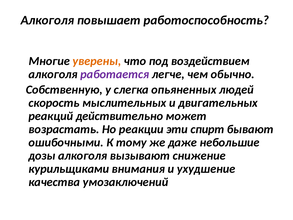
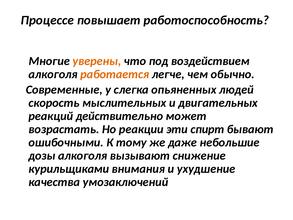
Алкоголя: Алкоголя -> Процессе (47, 20)
работается colour: purple -> orange (115, 74)
Собственную: Собственную -> Современные (64, 90)
